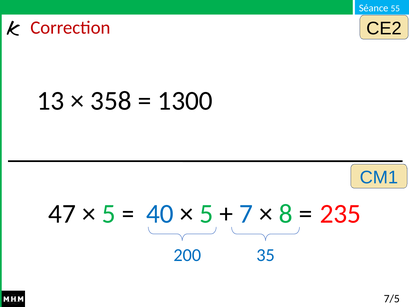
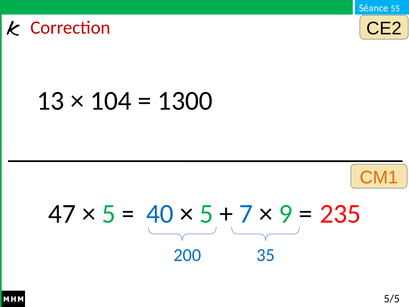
358: 358 -> 104 (111, 101)
CM1 colour: blue -> orange (379, 177)
8: 8 -> 9 (286, 213)
7/5: 7/5 -> 5/5 (392, 298)
